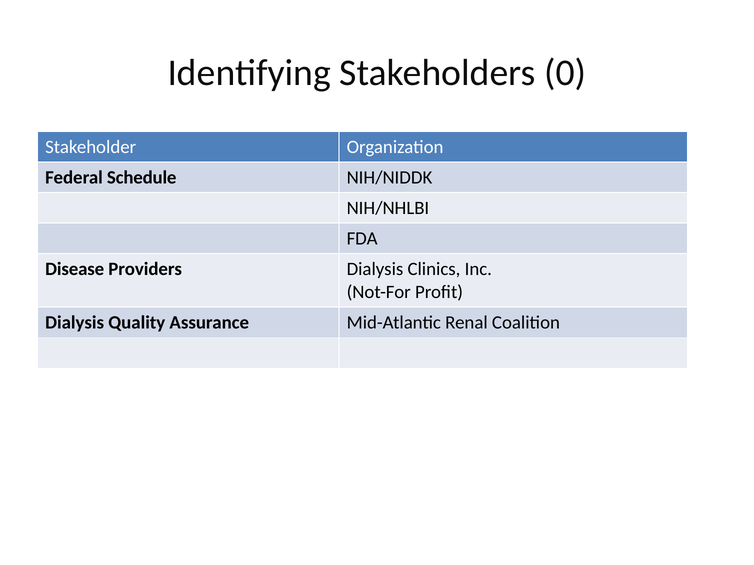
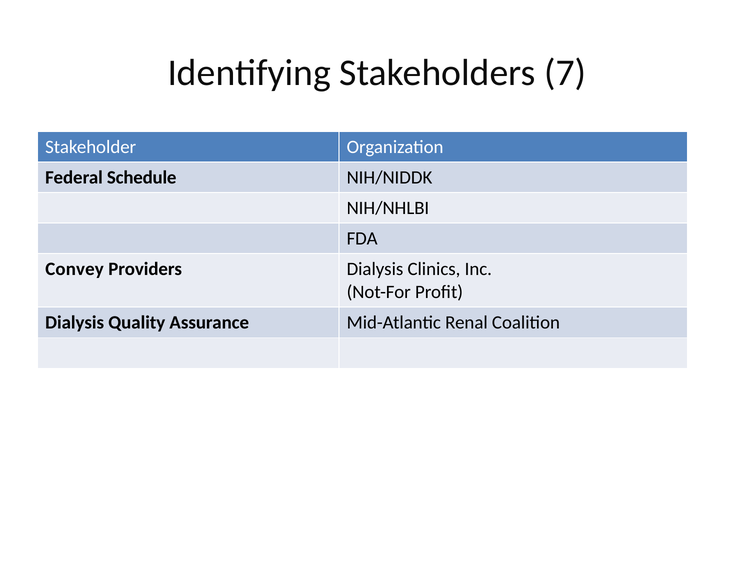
0: 0 -> 7 (565, 73)
Disease: Disease -> Convey (75, 269)
